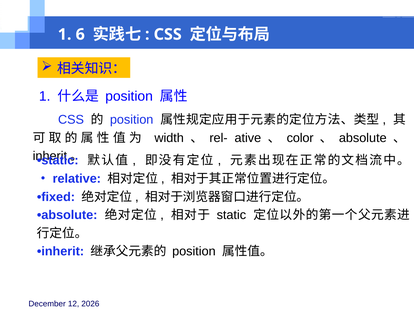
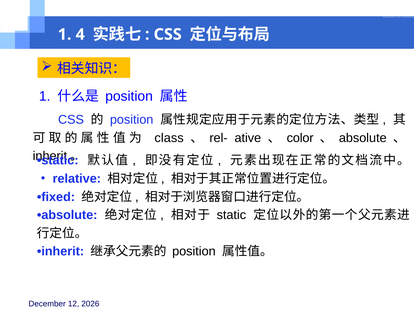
6: 6 -> 4 (80, 34)
width: width -> class (169, 138)
